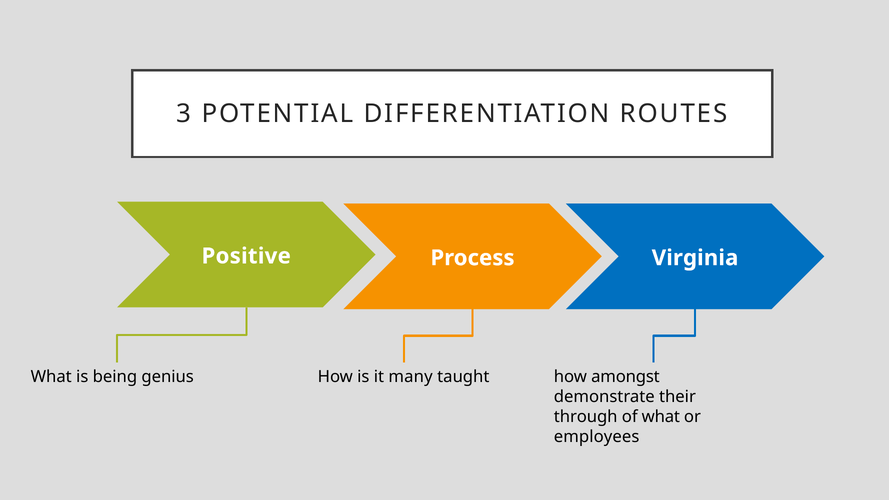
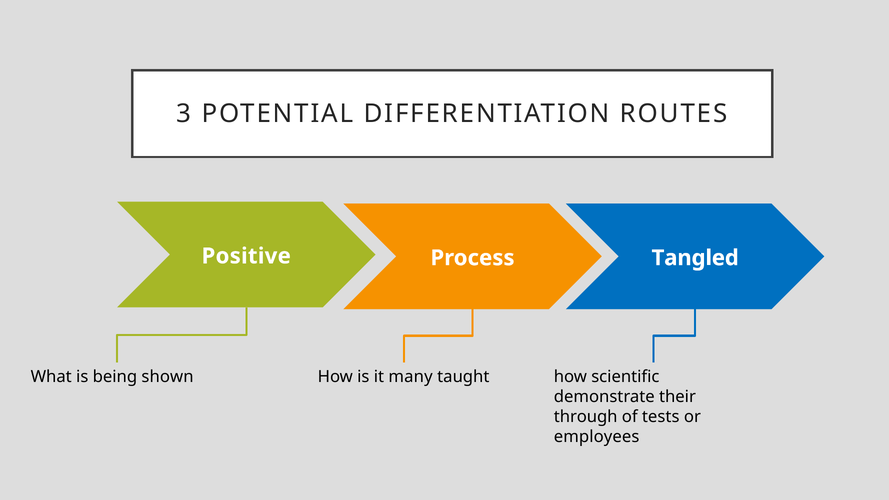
Virginia: Virginia -> Tangled (695, 258)
genius: genius -> shown (168, 377)
amongst: amongst -> scientific (625, 377)
of what: what -> tests (661, 417)
